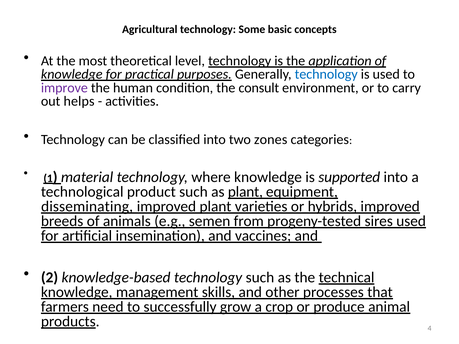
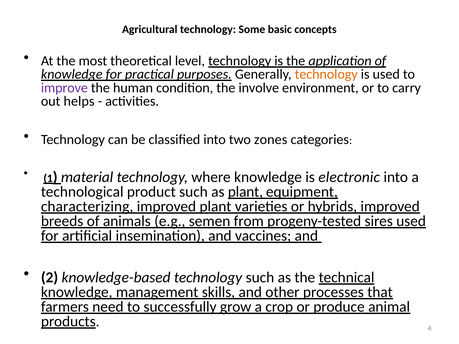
technology colour: blue -> orange (326, 74)
consult: consult -> involve (259, 88)
supported: supported -> electronic (349, 177)
disseminating: disseminating -> characterizing (87, 207)
